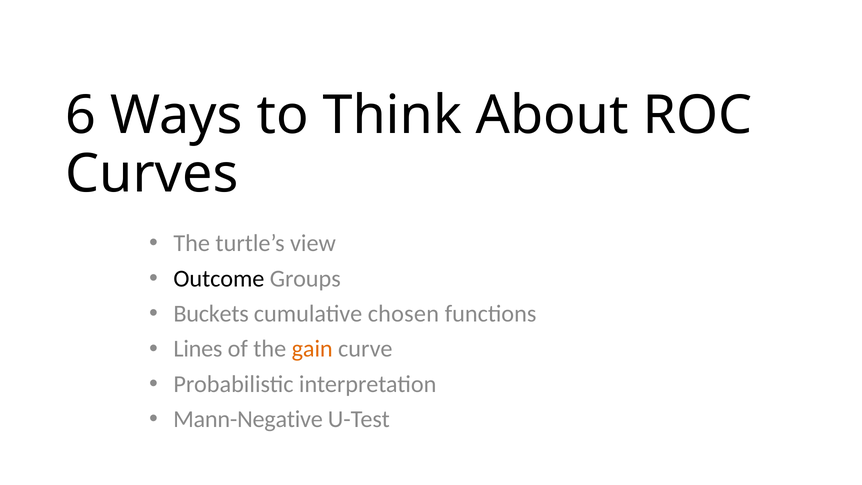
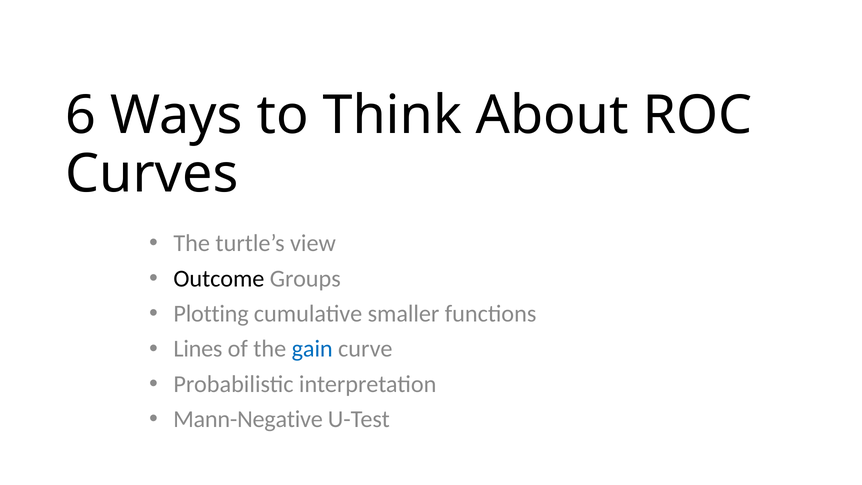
Buckets: Buckets -> Plotting (211, 314)
chosen: chosen -> smaller (404, 314)
gain colour: orange -> blue (312, 349)
